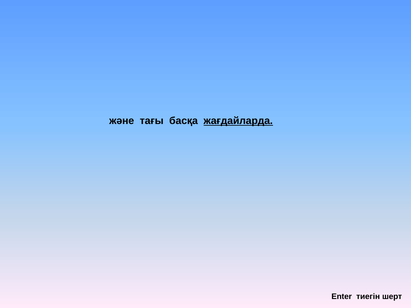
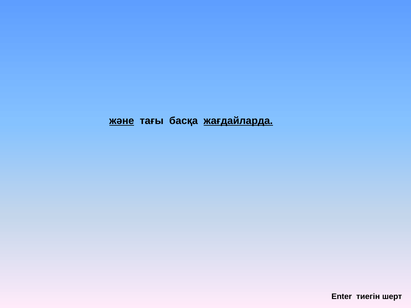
және underline: none -> present (122, 121)
